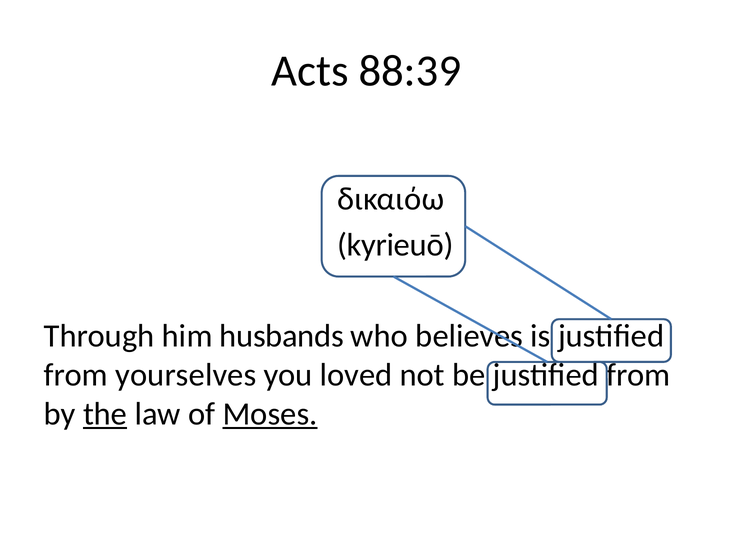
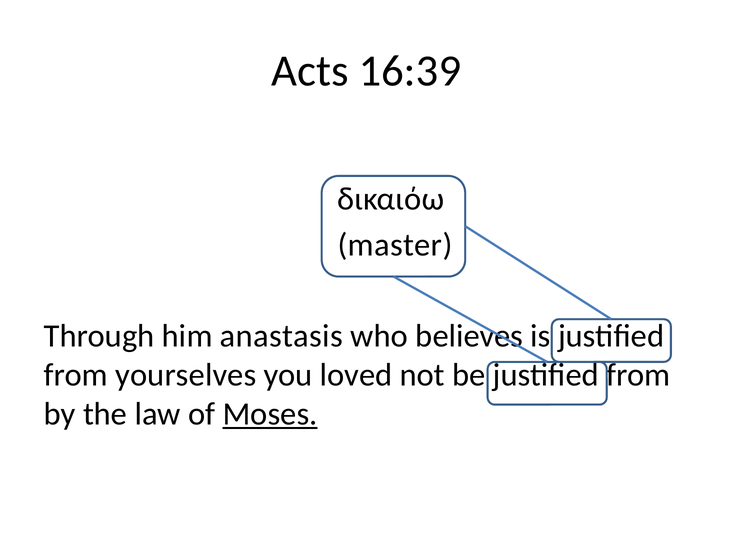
88:39: 88:39 -> 16:39 (410, 71)
kyrieuō: kyrieuō -> master (395, 245)
husbands: husbands -> anastasis (281, 336)
the underline: present -> none (105, 415)
